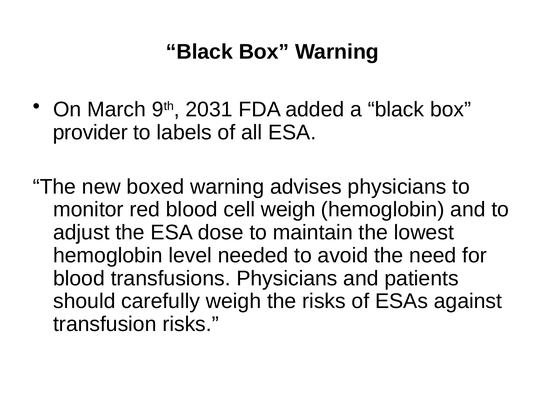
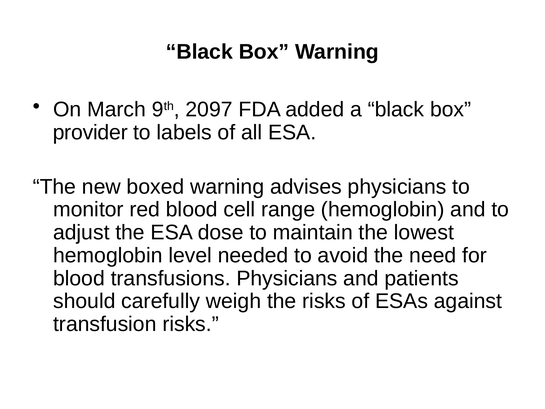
2031: 2031 -> 2097 (209, 109)
cell weigh: weigh -> range (288, 210)
